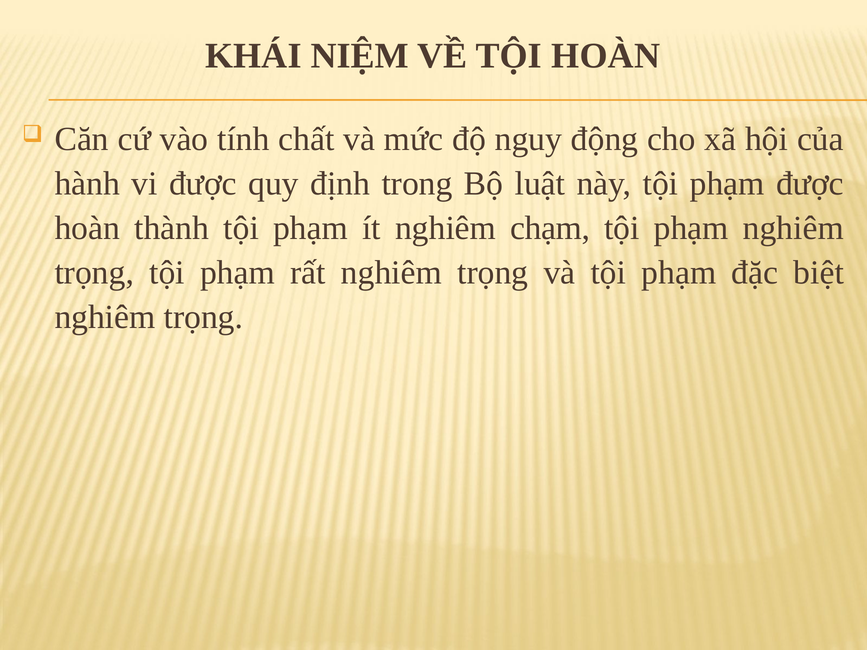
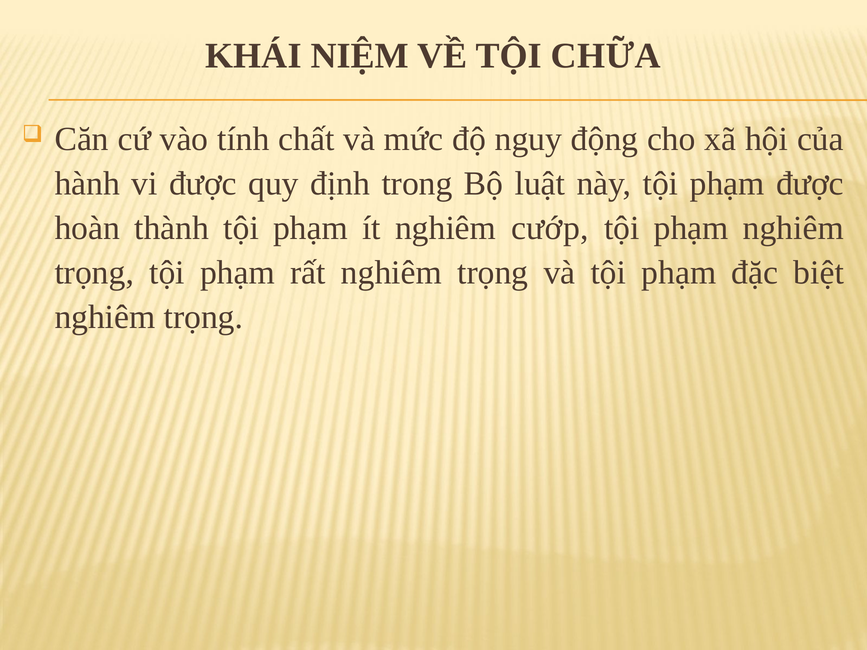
TỘI HOÀN: HOÀN -> CHỮA (606, 56)
chạm: chạm -> cướp (550, 228)
